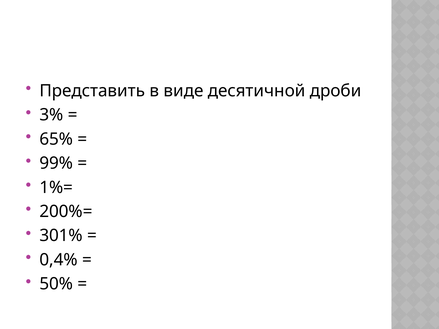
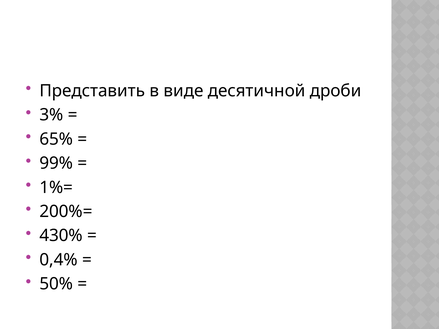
301%: 301% -> 430% (61, 236)
